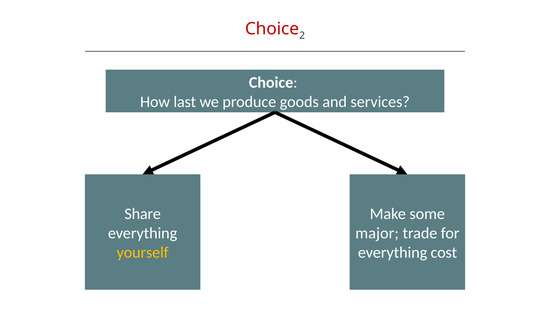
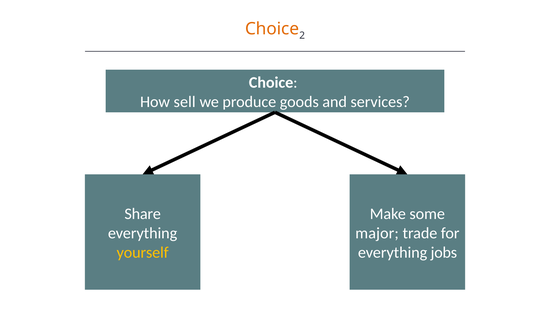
Choice colour: red -> orange (272, 29)
last: last -> sell (185, 102)
cost: cost -> jobs (444, 253)
